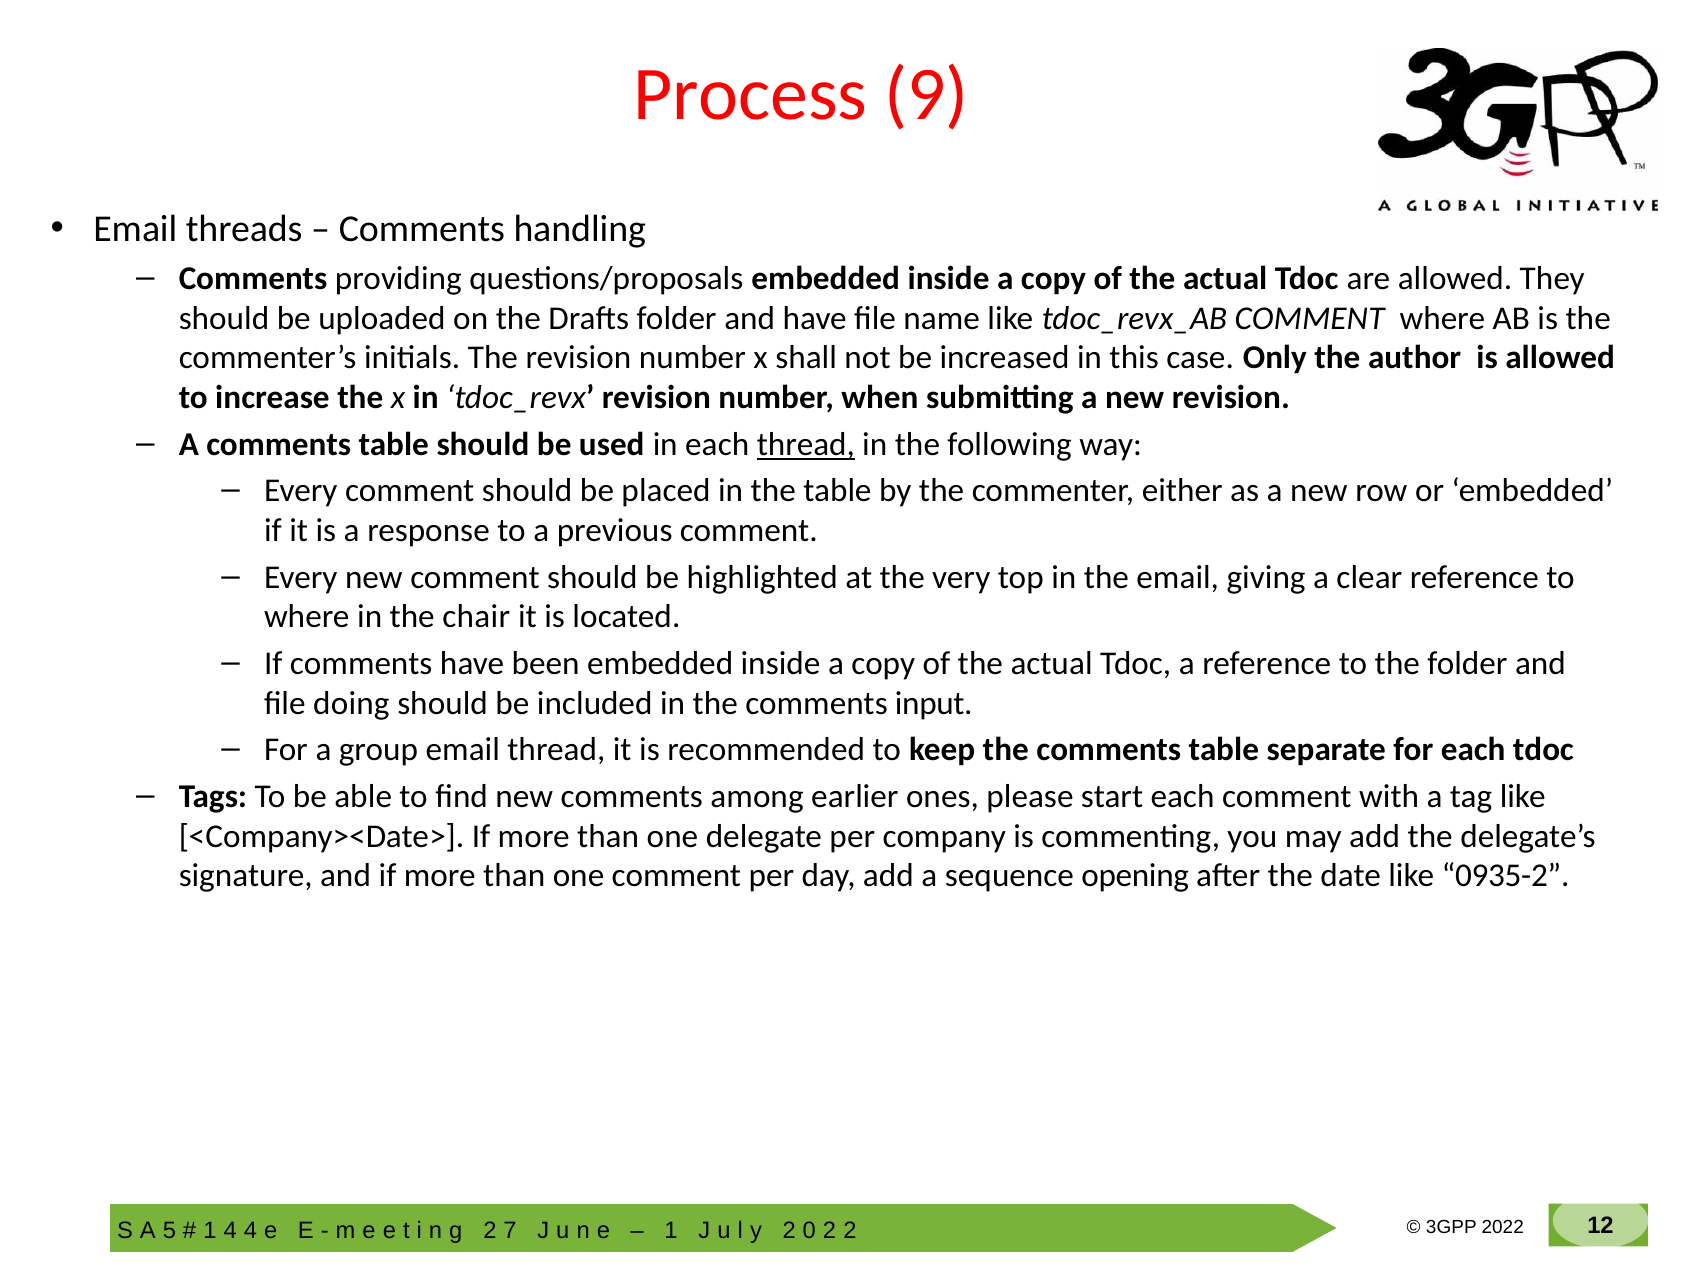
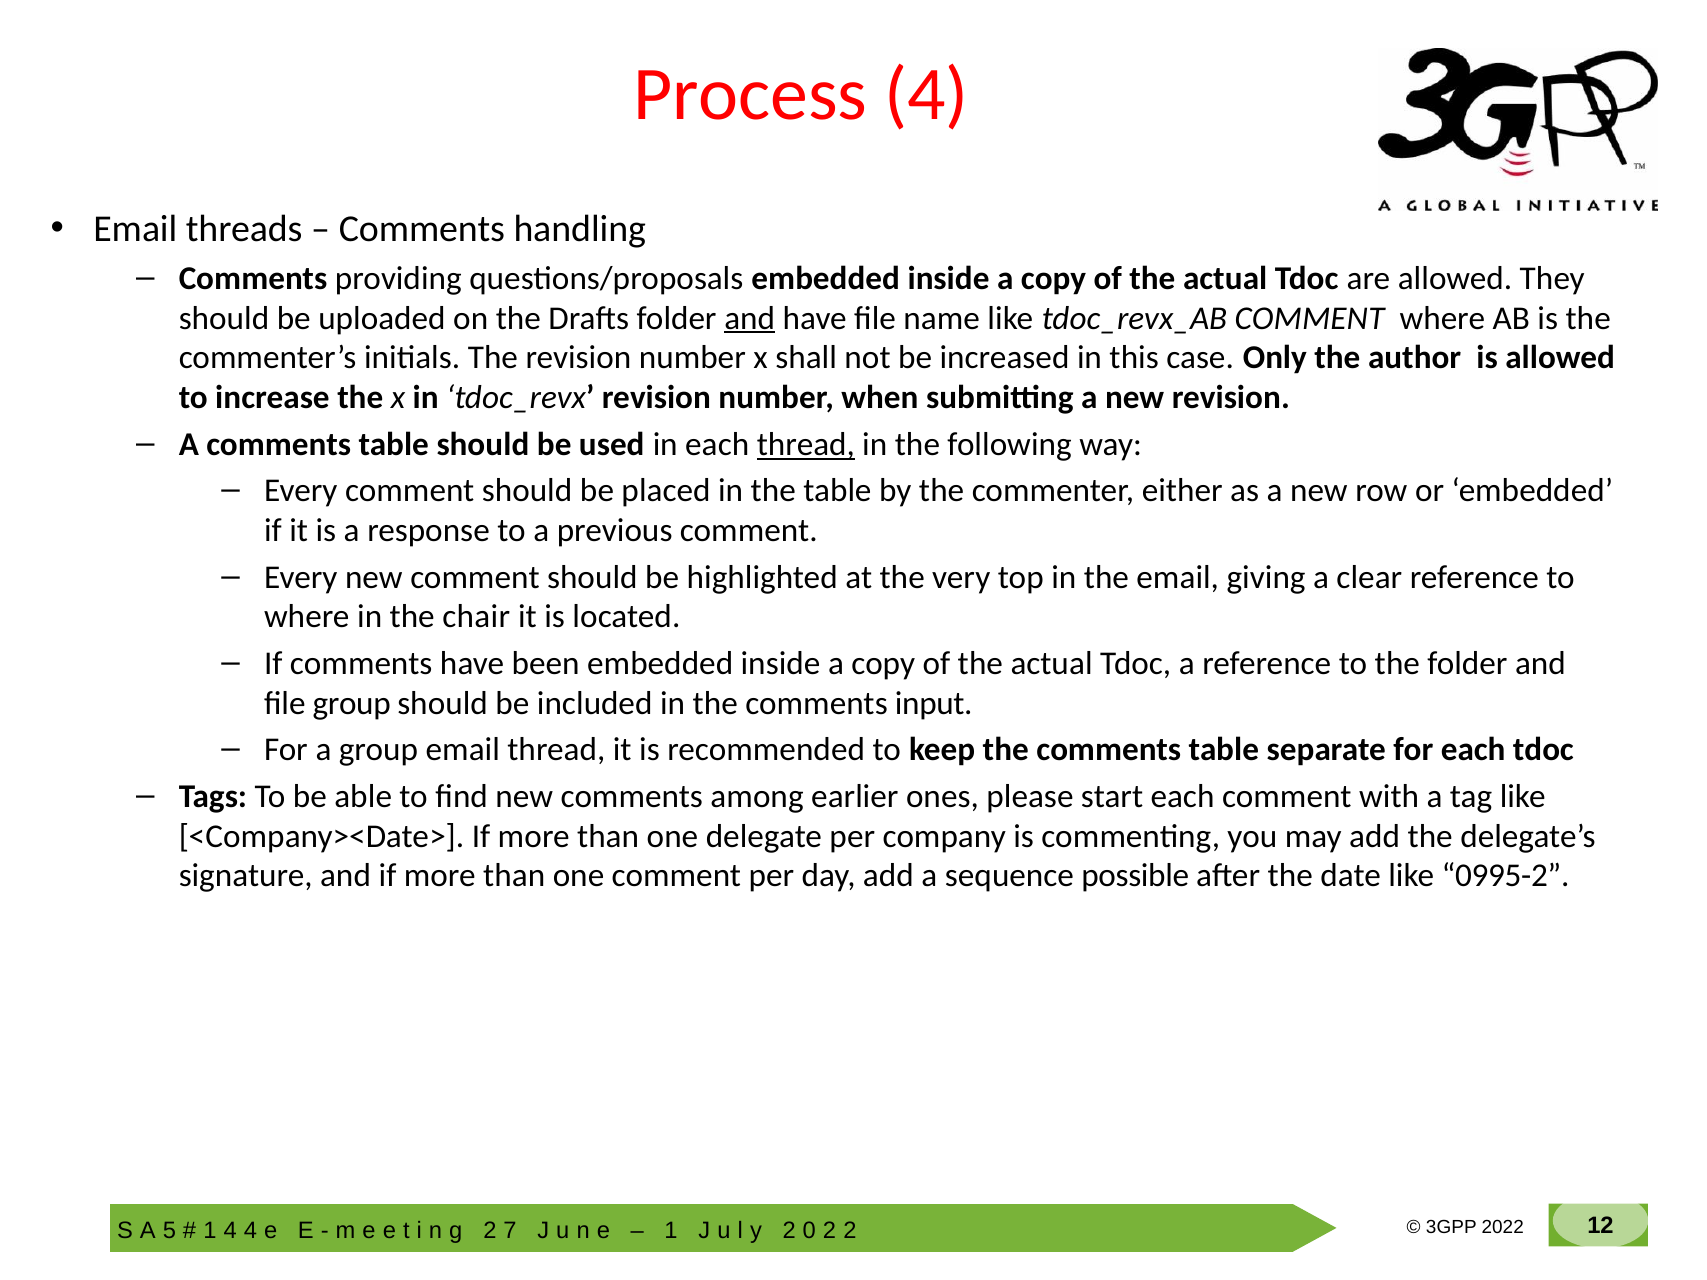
Process 9: 9 -> 4 (927, 94)
and underline: none -> present (750, 318)
file doing: doing -> group (352, 703)
opening: opening -> possible (1135, 876)
0935-2: 0935-2 -> 0995-2 (1506, 876)
